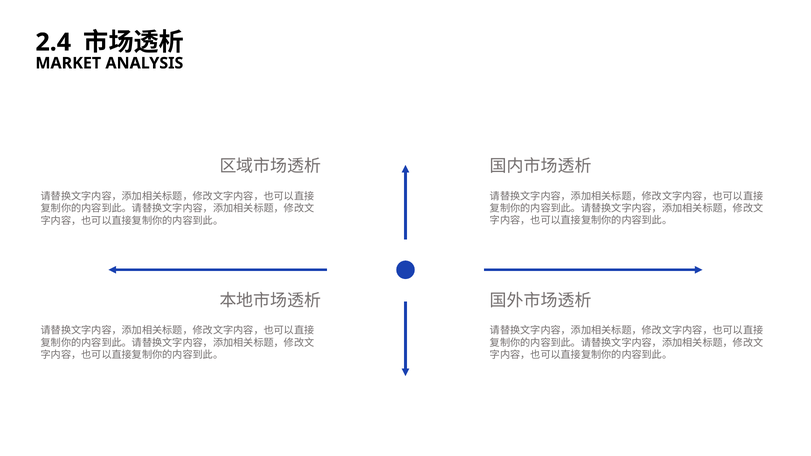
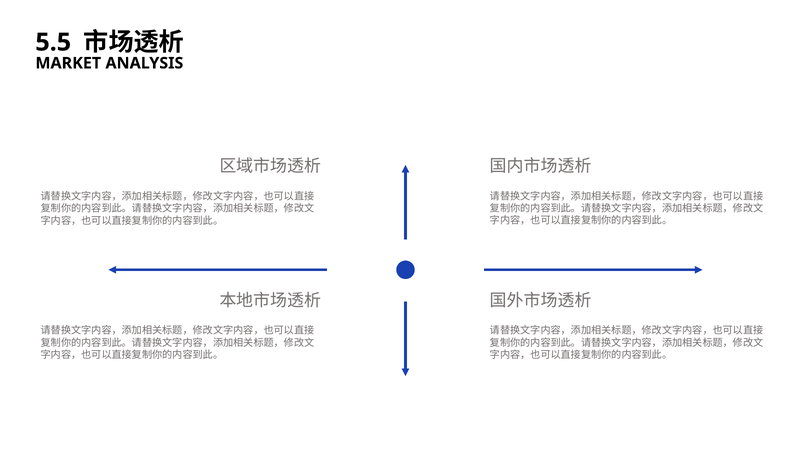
2.4: 2.4 -> 5.5 (53, 42)
